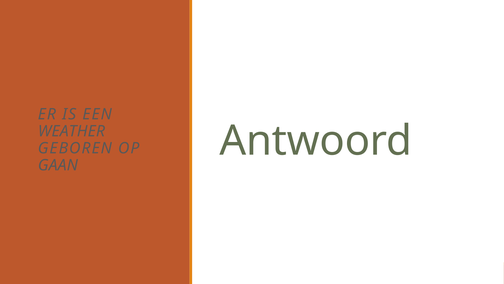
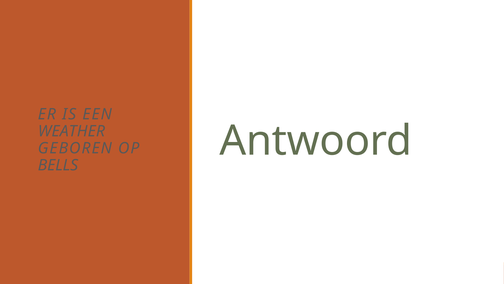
GAAN: GAAN -> BELLS (58, 165)
